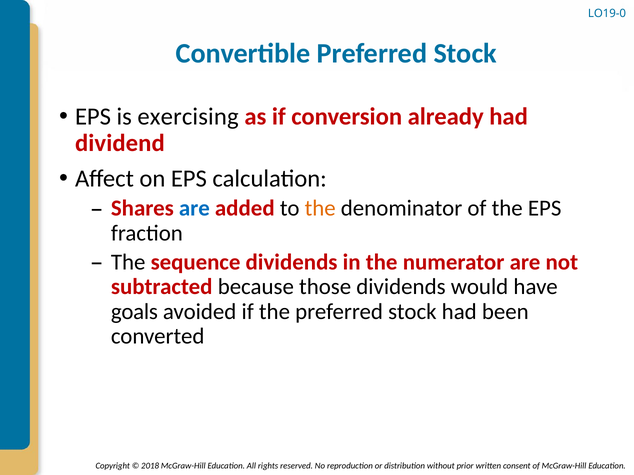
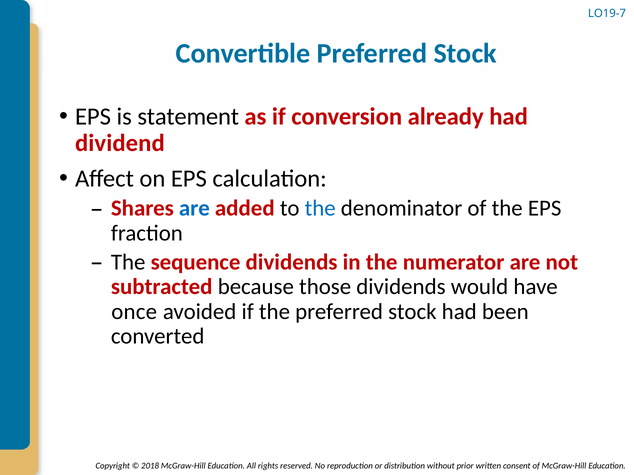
LO19-0: LO19-0 -> LO19-7 (607, 13)
exercising: exercising -> statement (188, 117)
the colour: orange -> blue (320, 209)
goals: goals -> once (134, 312)
